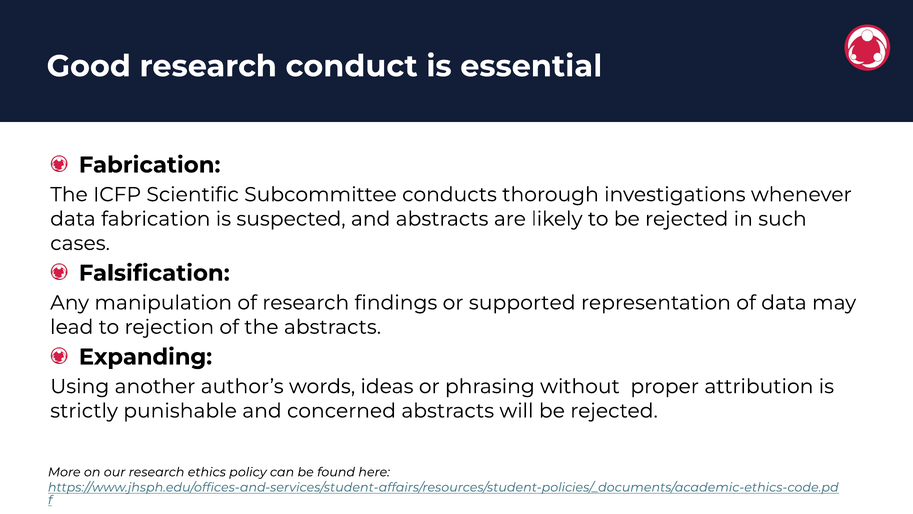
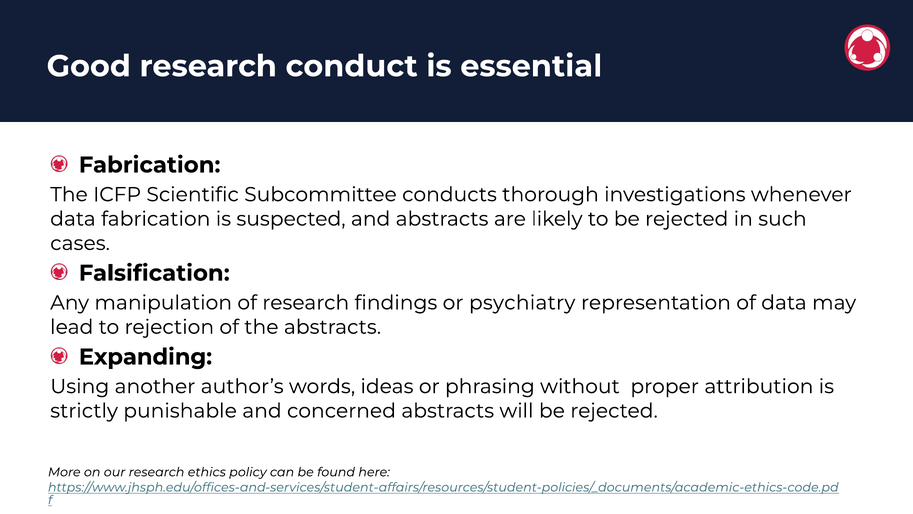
supported: supported -> psychiatry (522, 302)
